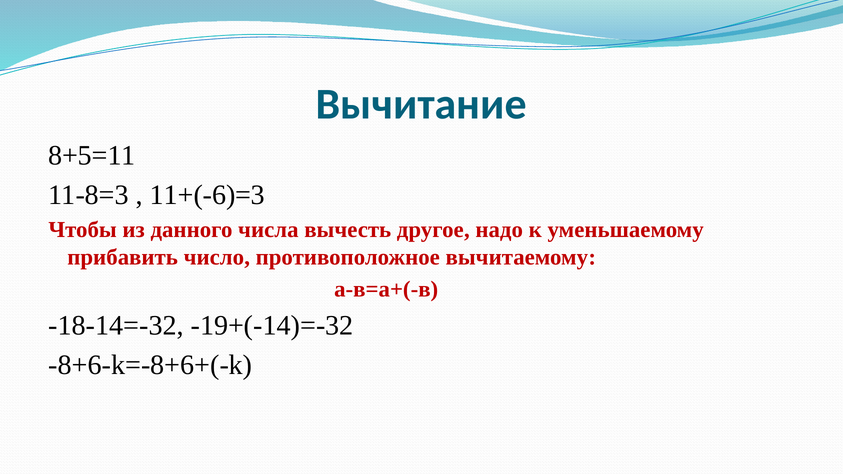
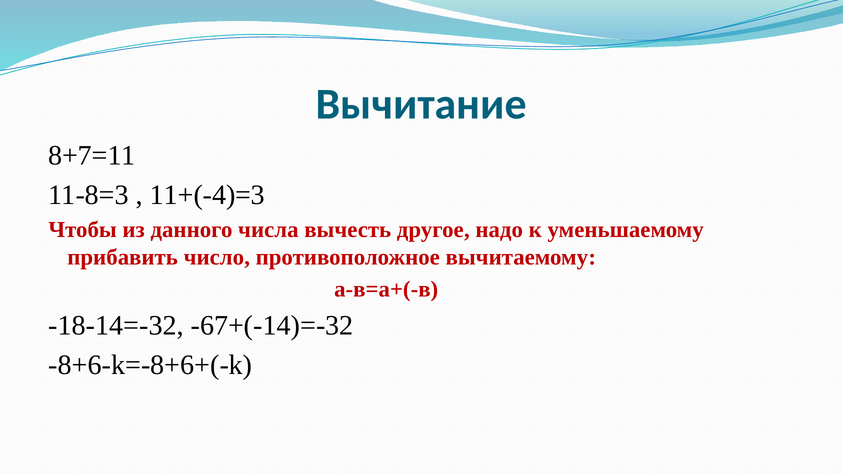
8+5=11: 8+5=11 -> 8+7=11 (92, 156)
11+(-6)=3: 11+(-6)=3 -> 11+(-4)=3 (207, 195)
-19+(-14)=-32: -19+(-14)=-32 -> -67+(-14)=-32 (272, 326)
